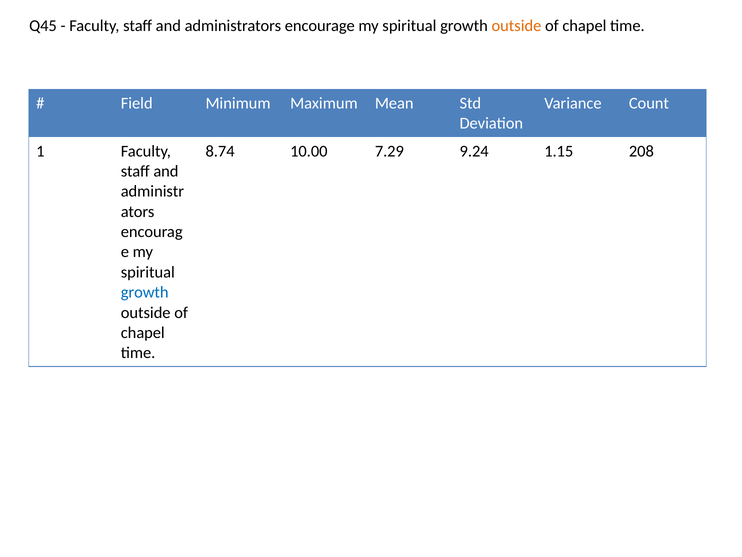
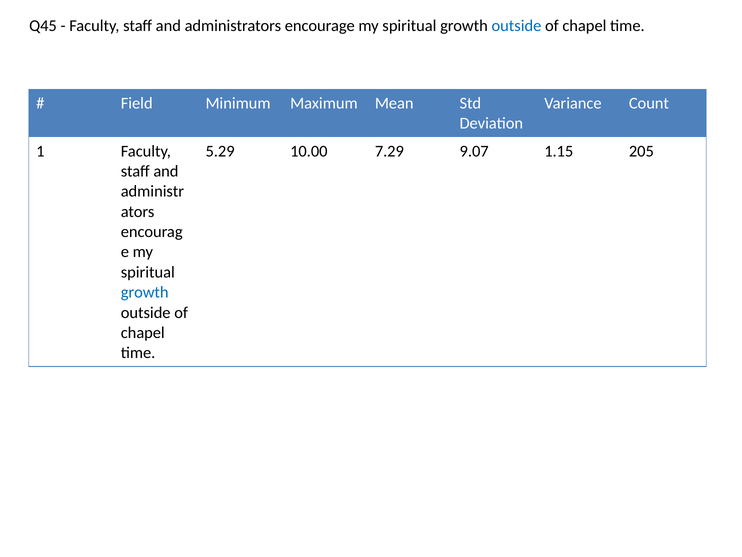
outside colour: orange -> blue (516, 26)
8.74: 8.74 -> 5.29 (220, 151)
9.24: 9.24 -> 9.07 (474, 151)
208: 208 -> 205 (641, 151)
